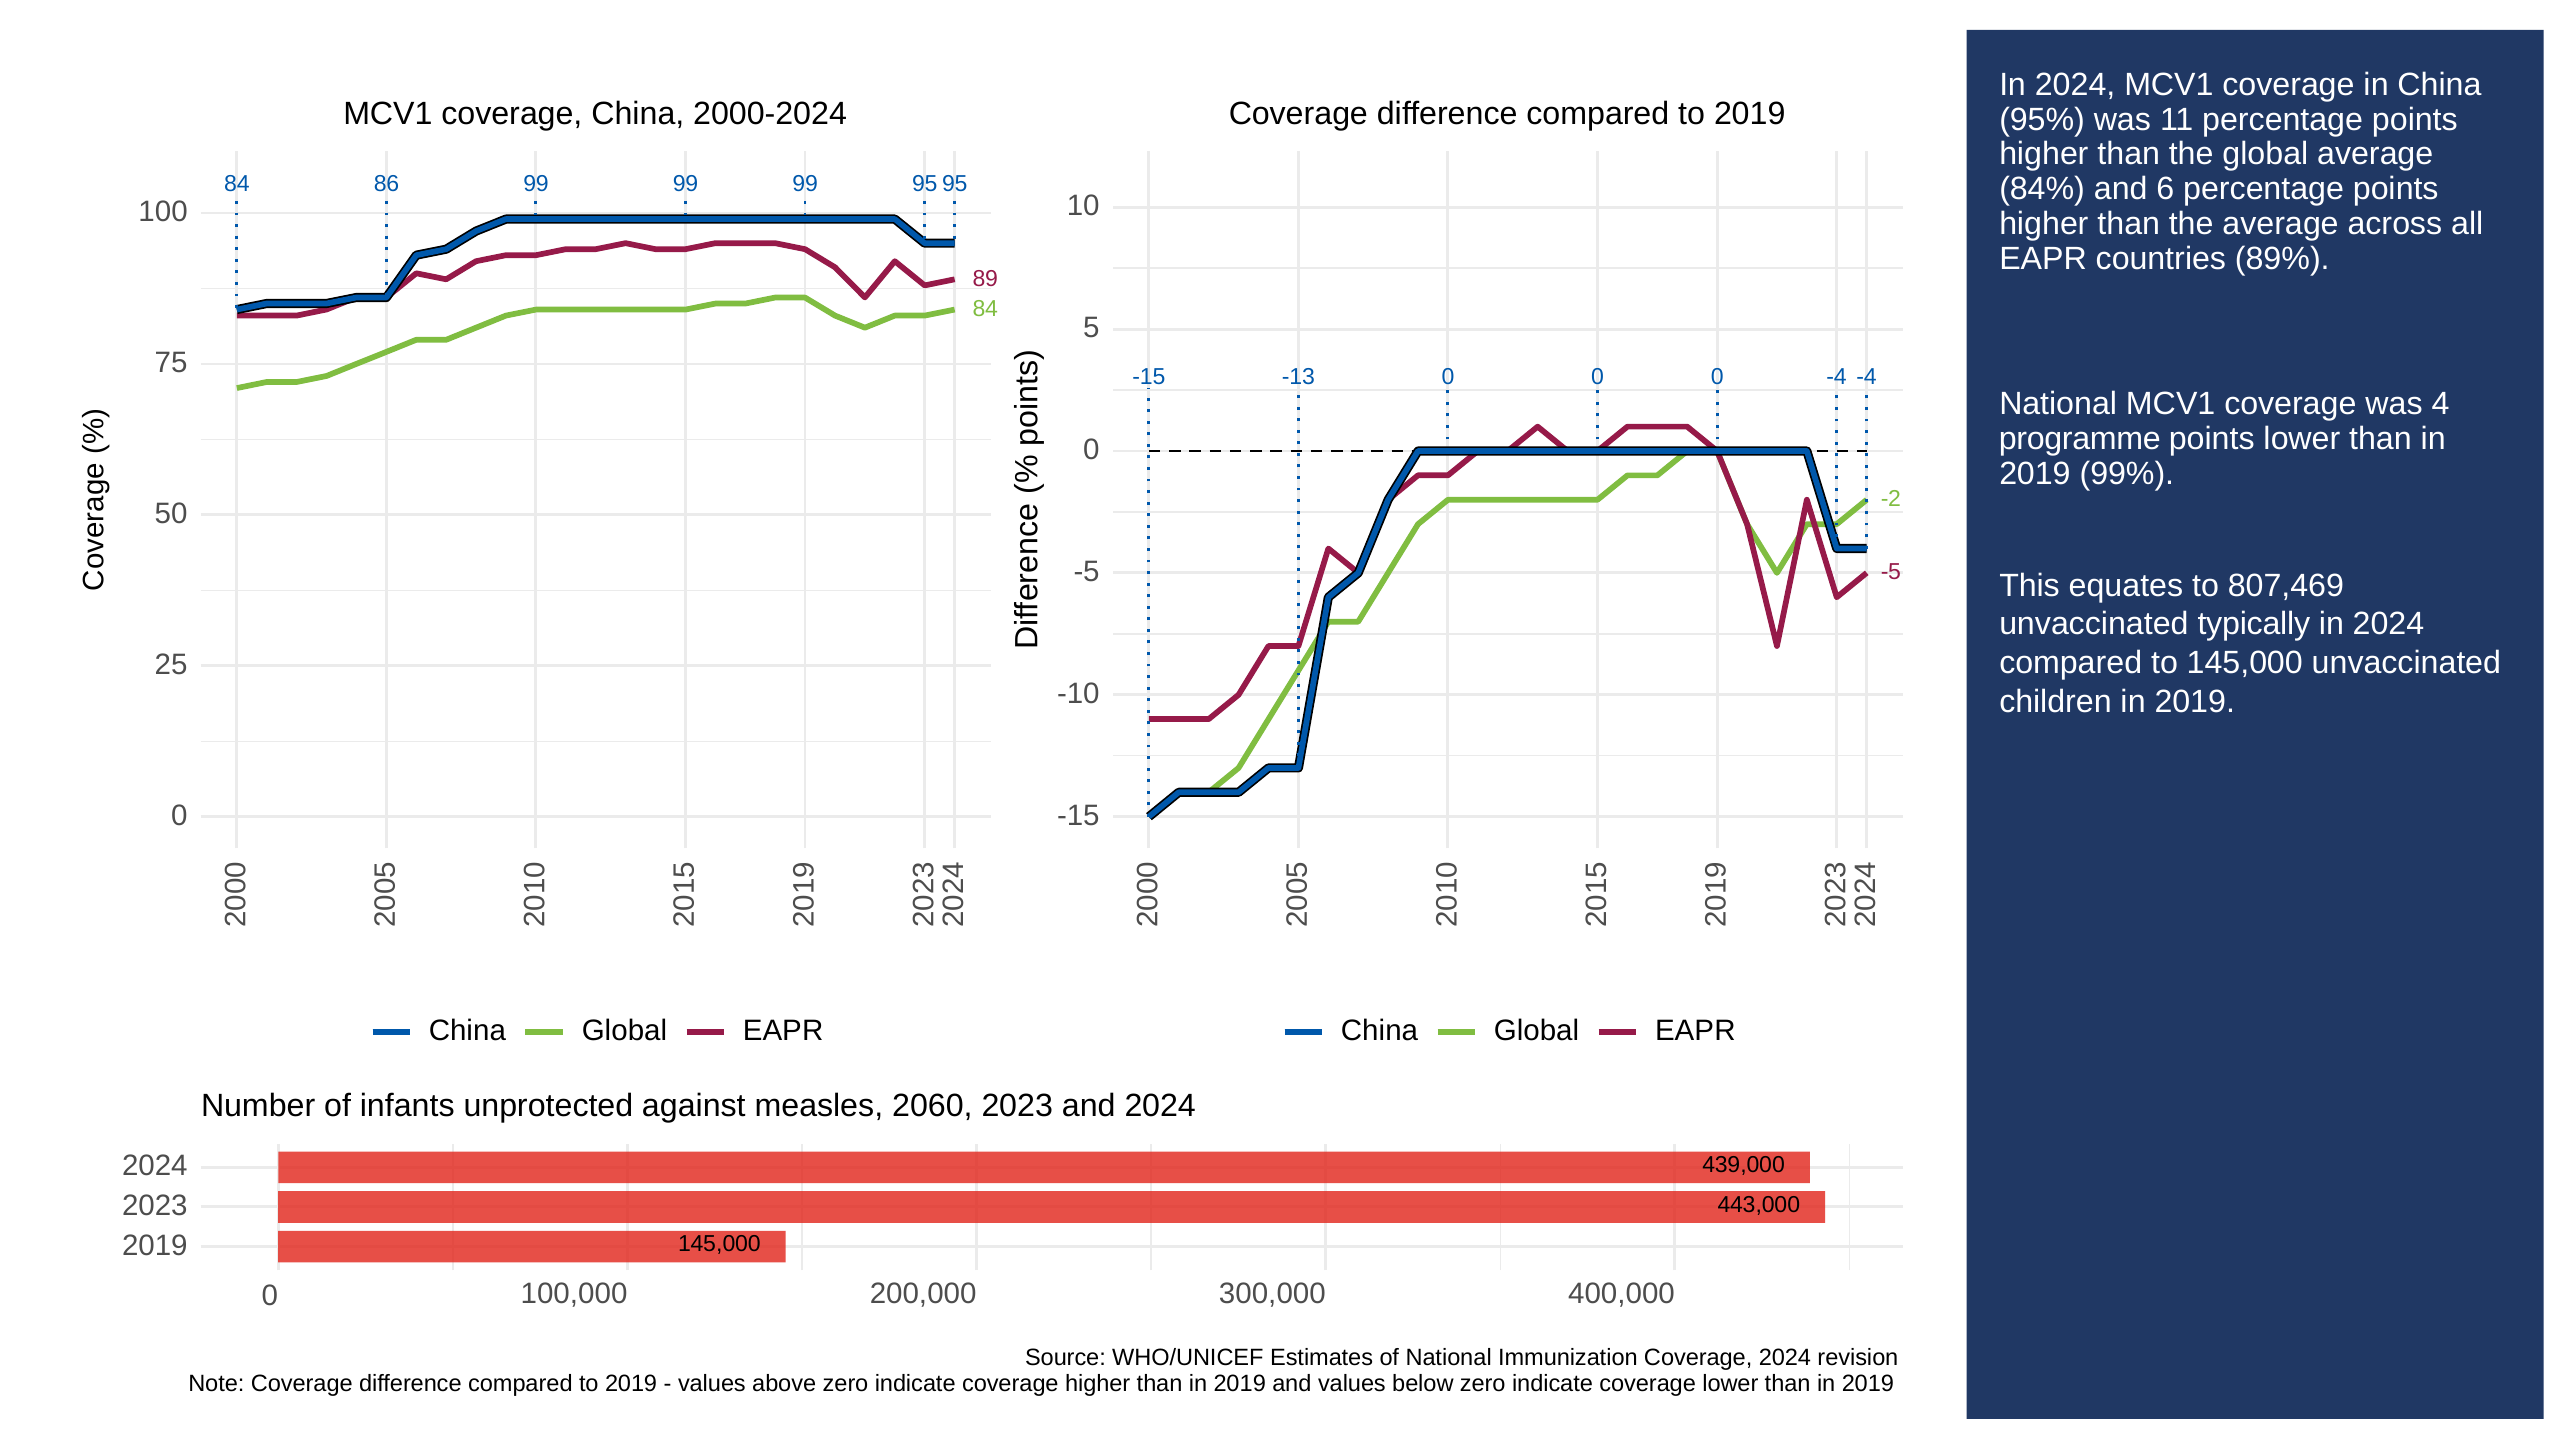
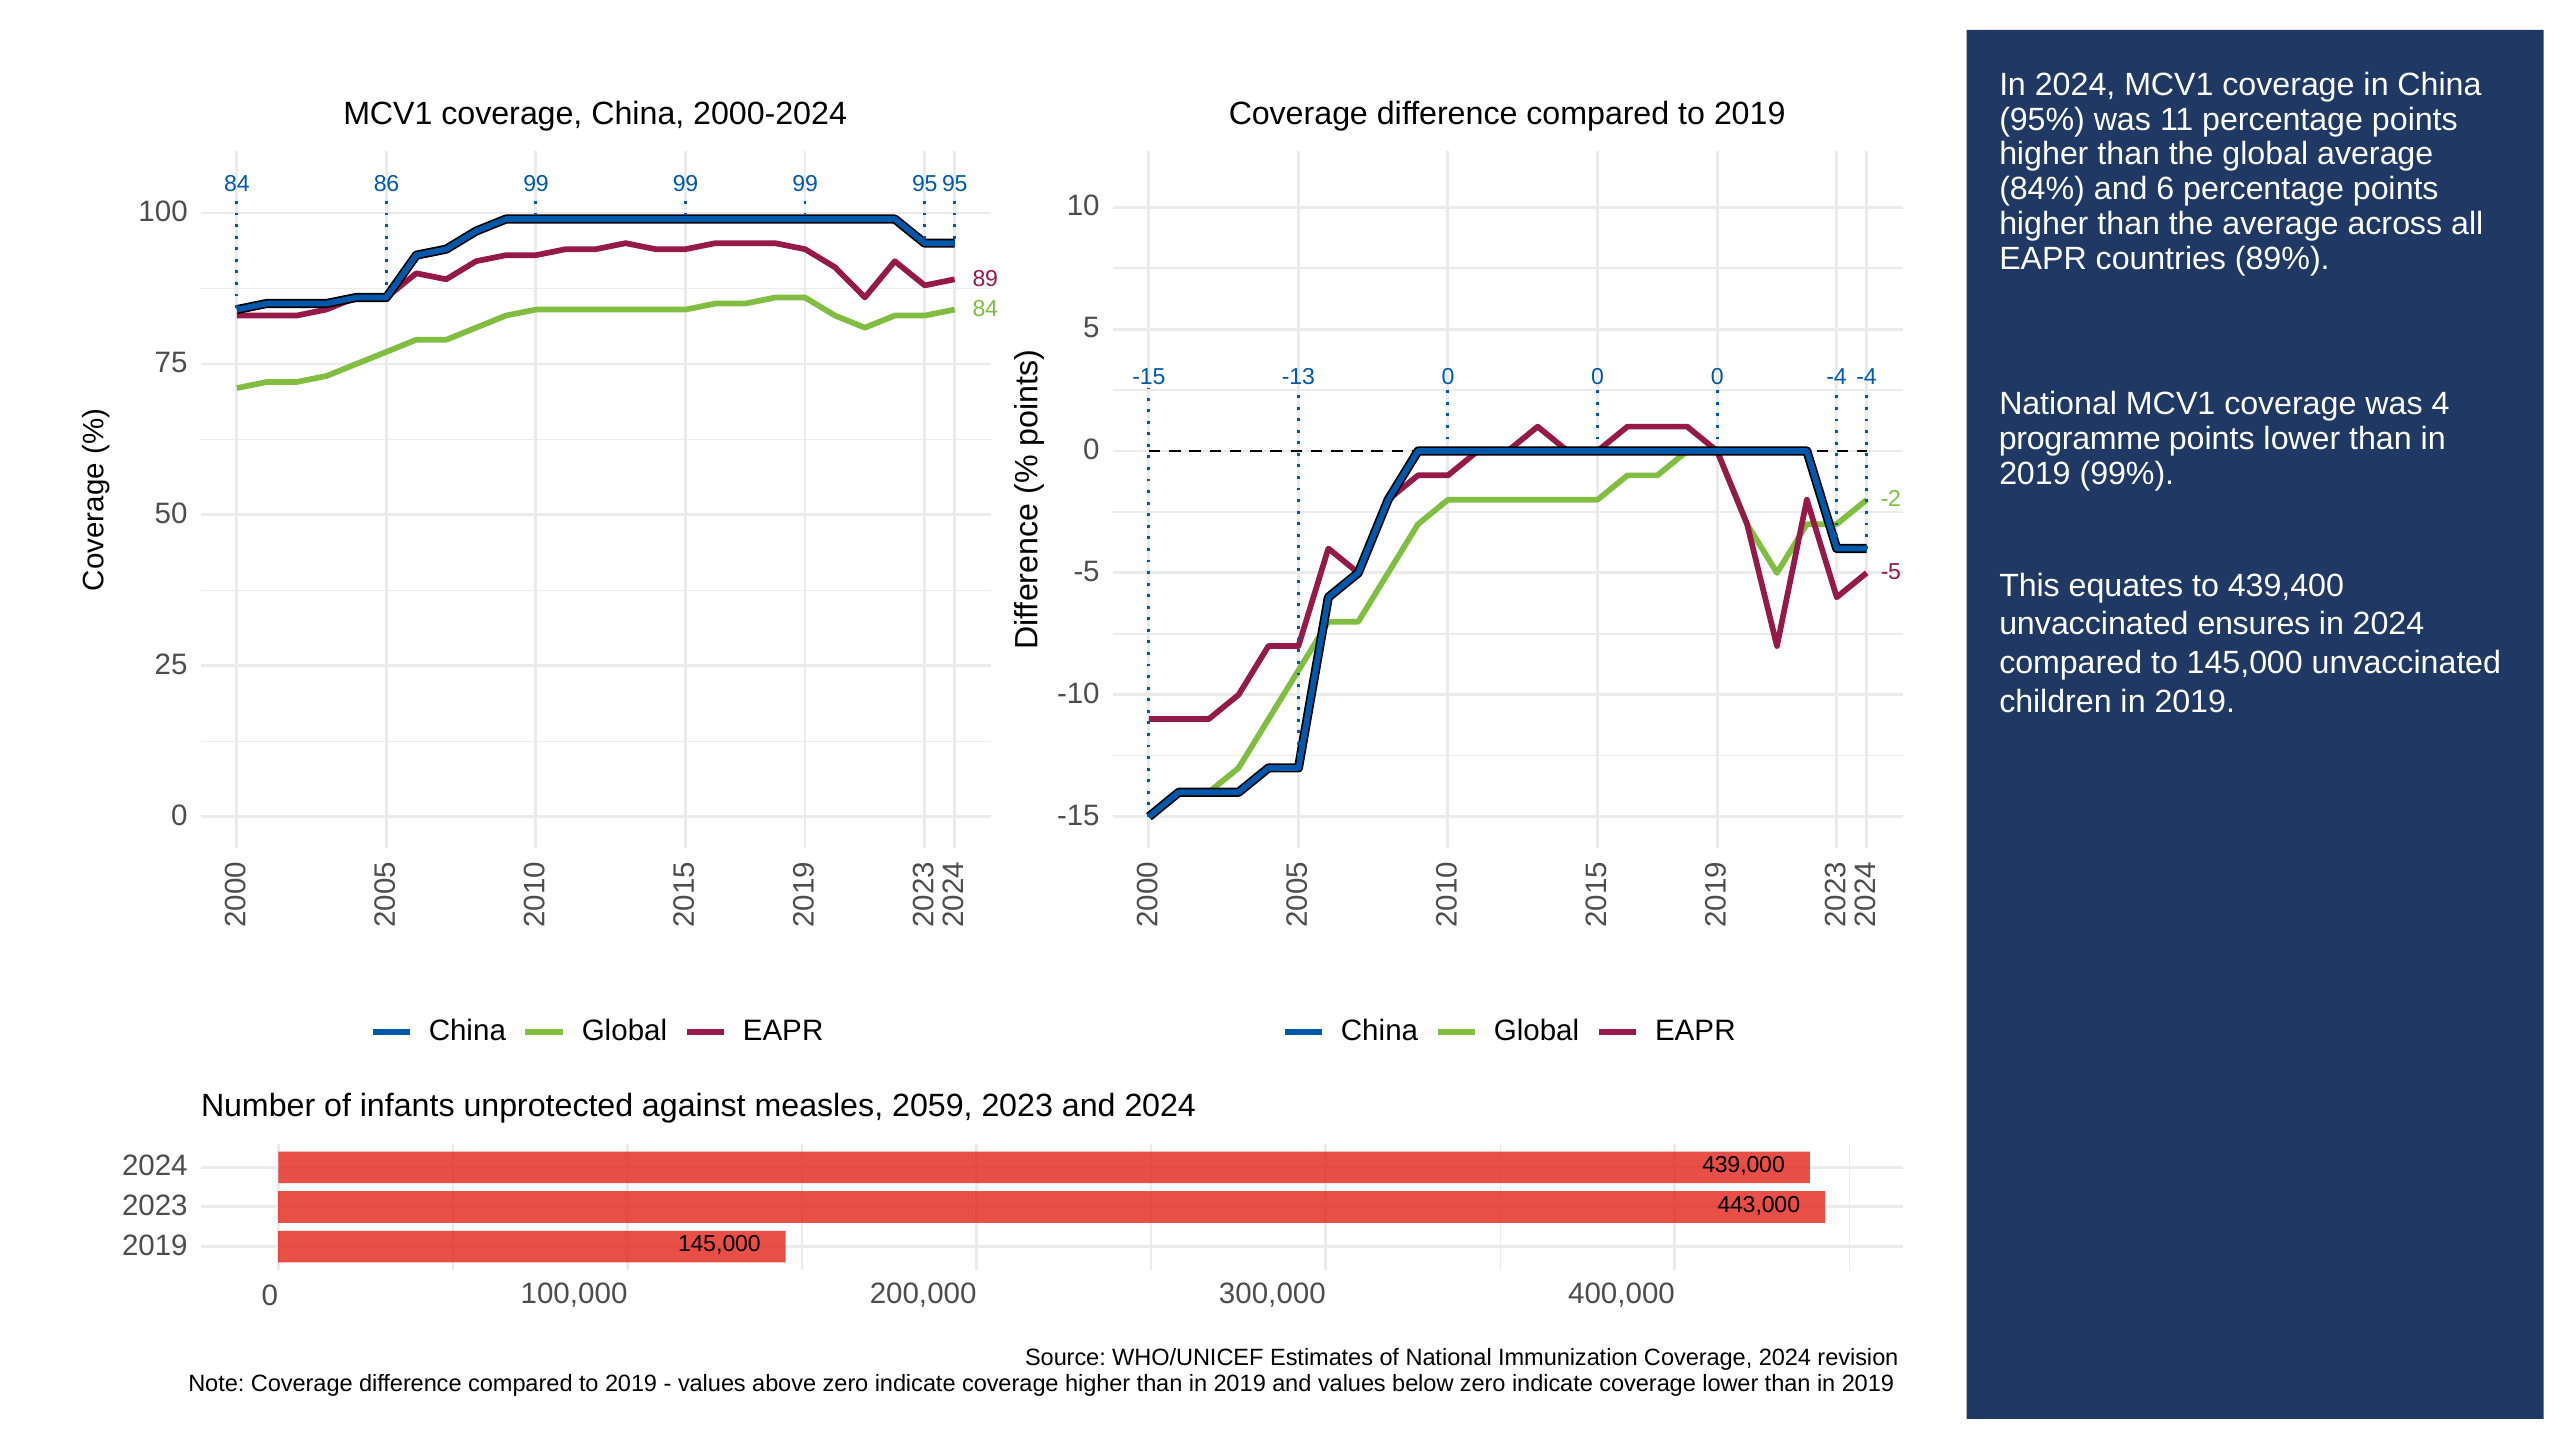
807,469: 807,469 -> 439,400 (2286, 585)
typically: typically -> ensures (2254, 624)
2060: 2060 -> 2059 (932, 1106)
